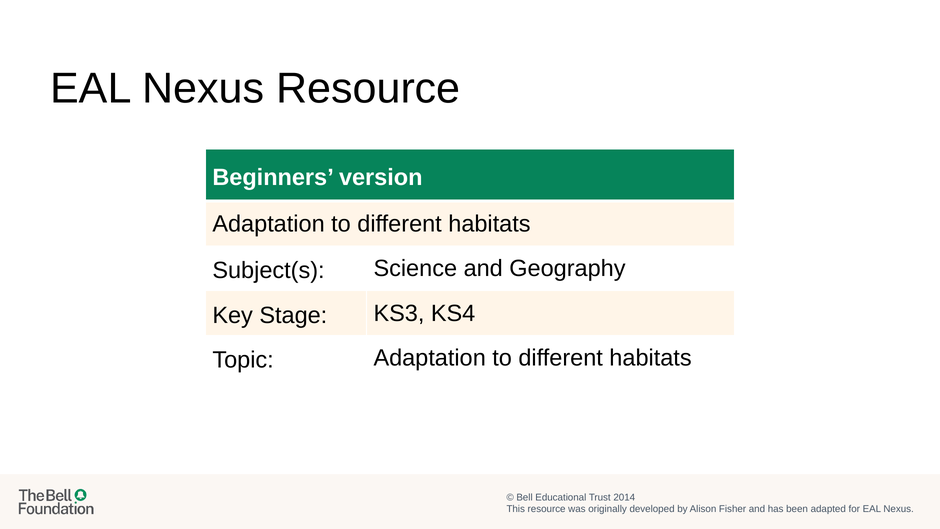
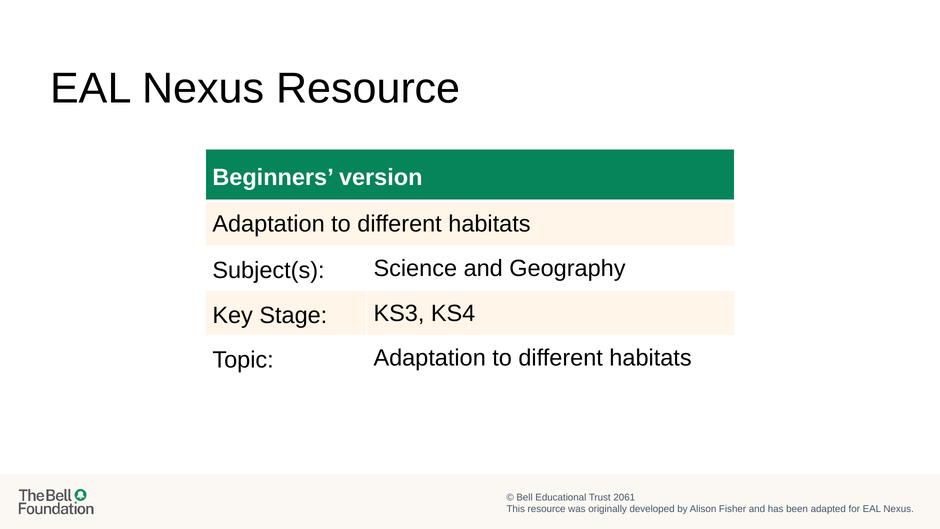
2014: 2014 -> 2061 (624, 497)
